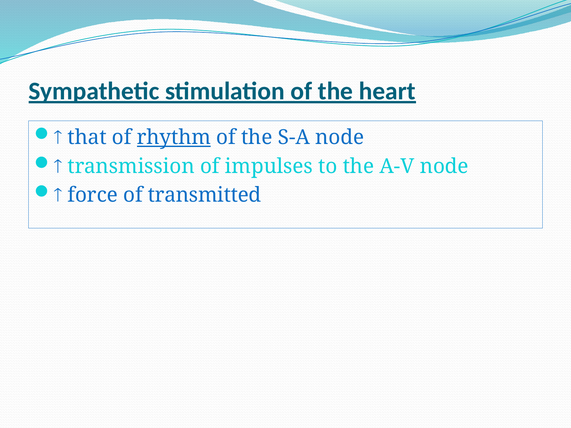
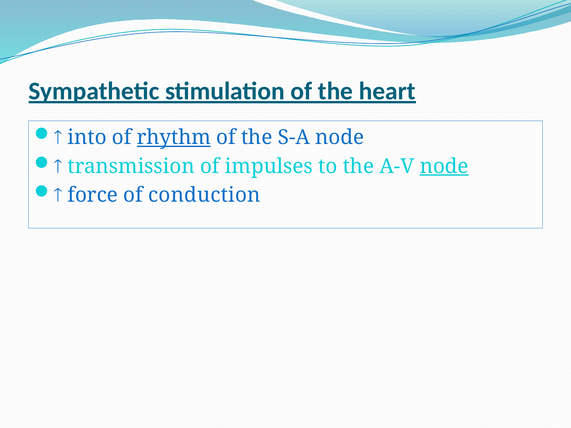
that: that -> into (87, 137)
node underline: none -> present (444, 166)
transmitted: transmitted -> conduction (204, 195)
